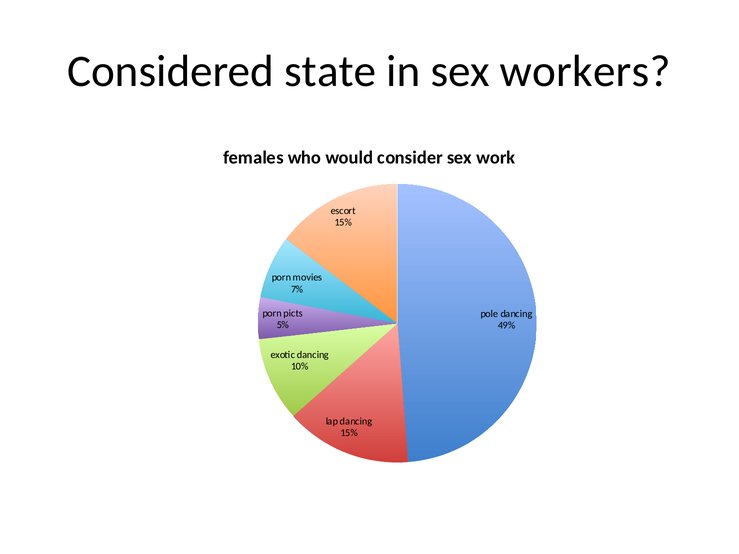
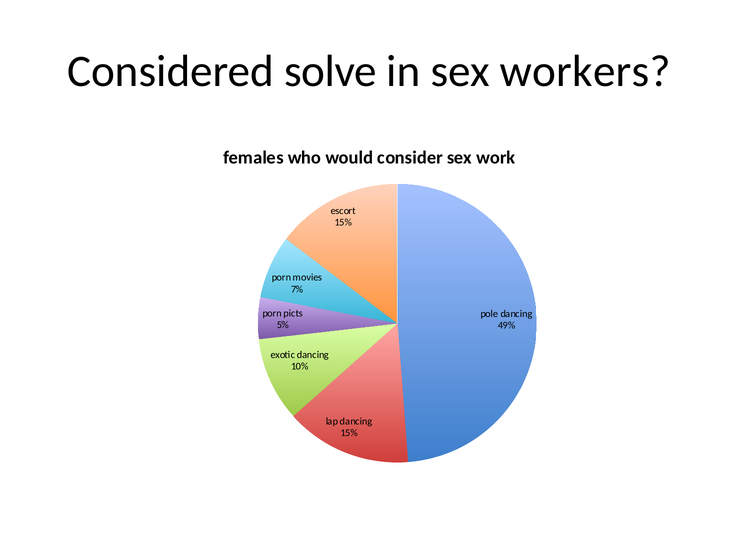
state: state -> solve (331, 72)
